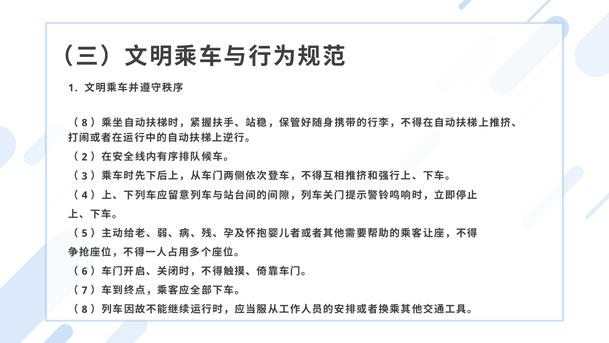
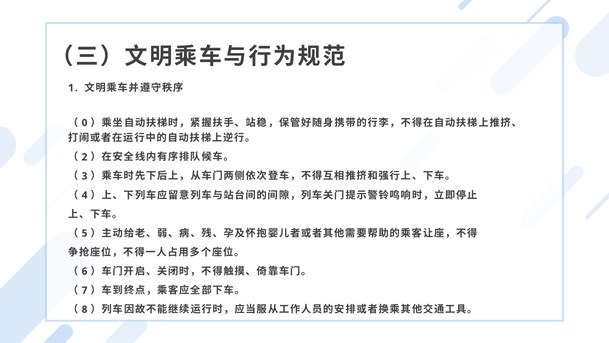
8: 8 -> 0 (85, 123)
